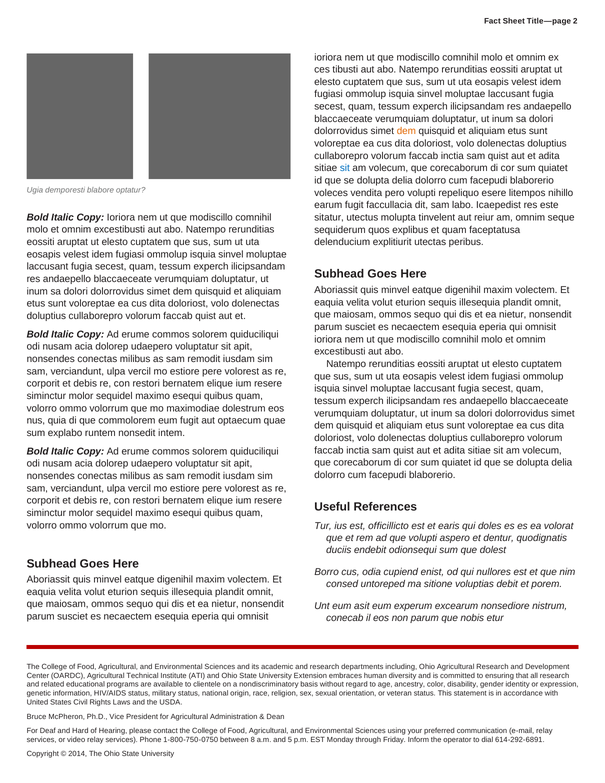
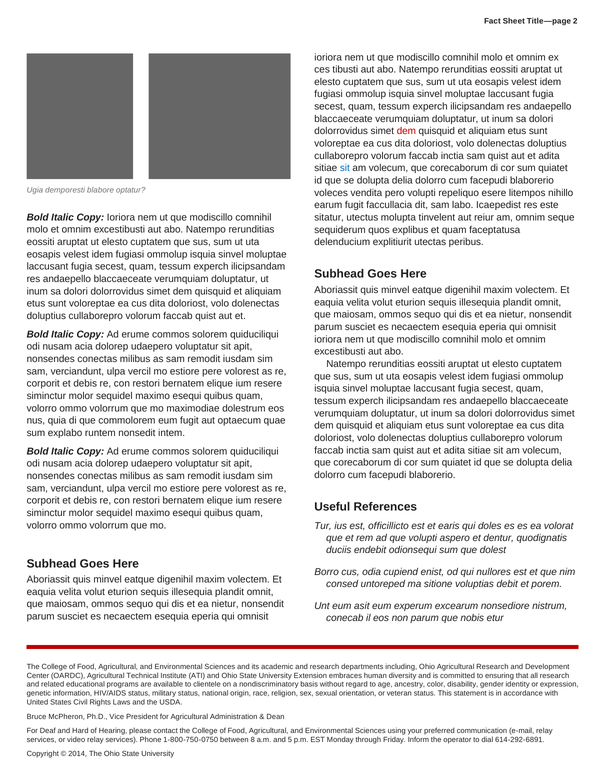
dem colour: orange -> red (406, 131)
